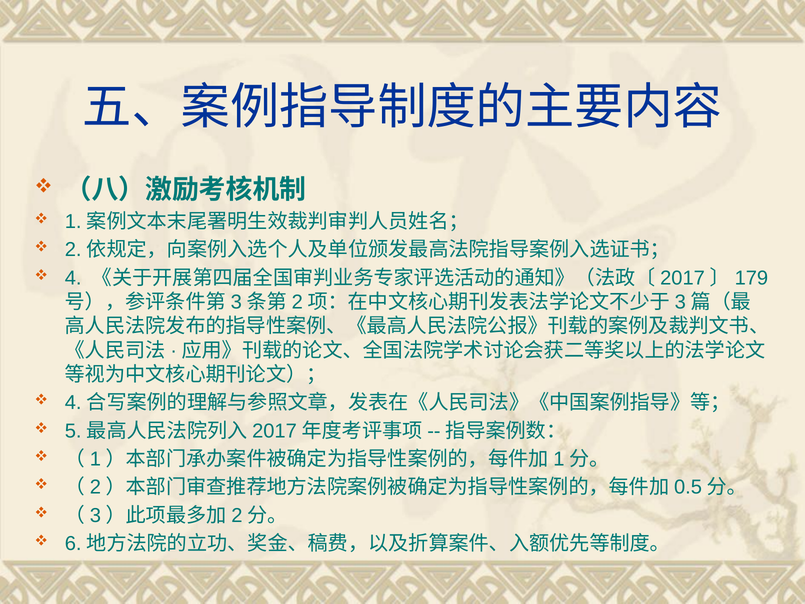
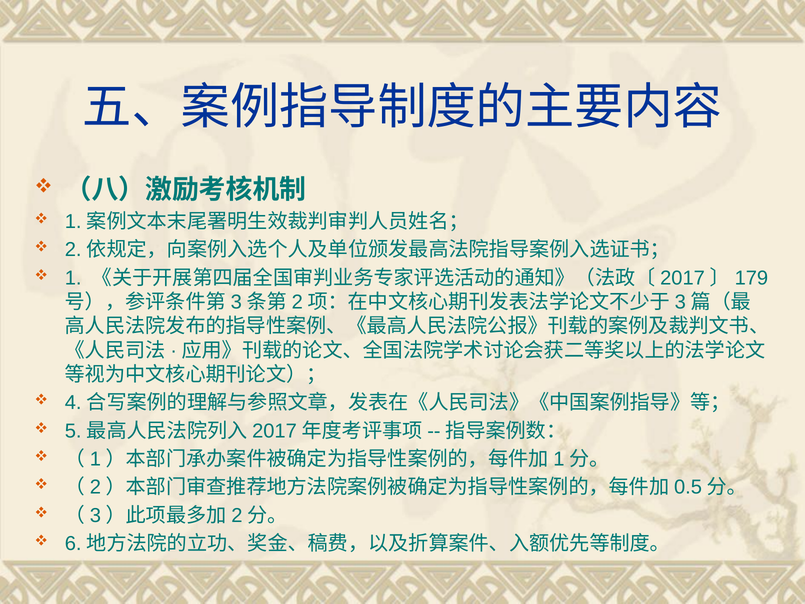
4: 4 -> 1 (73, 278)
